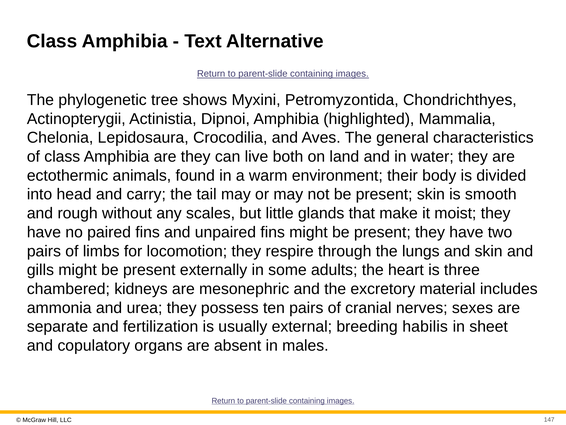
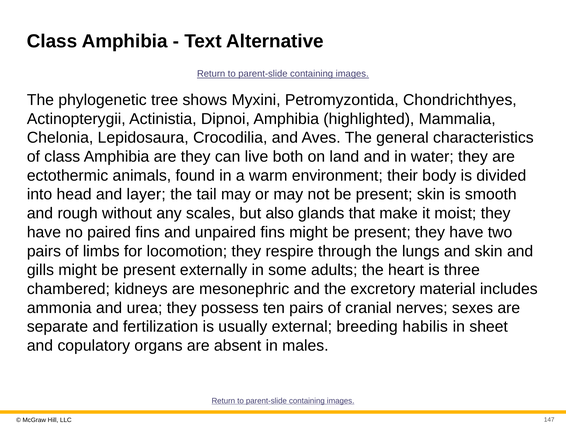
carry: carry -> layer (146, 194)
little: little -> also (280, 213)
